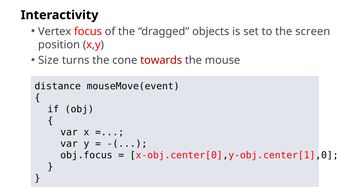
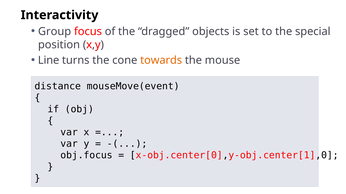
Vertex: Vertex -> Group (55, 32)
screen: screen -> special (313, 32)
Size: Size -> Line (49, 60)
towards colour: red -> orange (161, 60)
